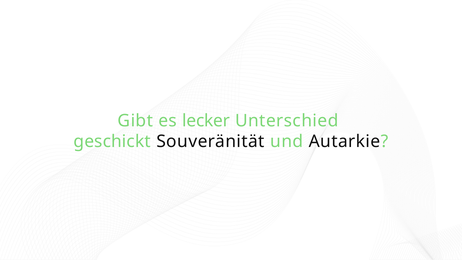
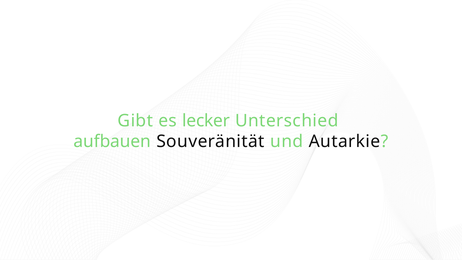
geschickt: geschickt -> aufbauen (112, 142)
